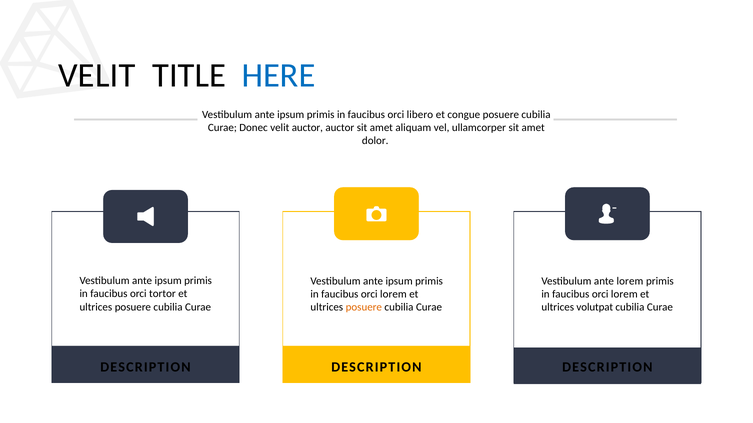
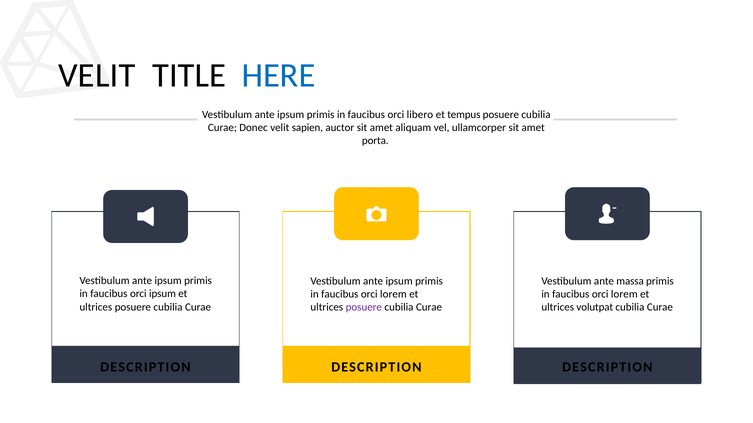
congue: congue -> tempus (464, 115)
velit auctor: auctor -> sapien (307, 128)
dolor: dolor -> porta (375, 141)
ante lorem: lorem -> massa (630, 281)
orci tortor: tortor -> ipsum (163, 294)
posuere colour: orange -> purple (364, 308)
